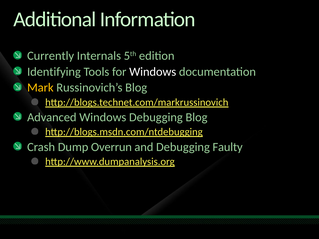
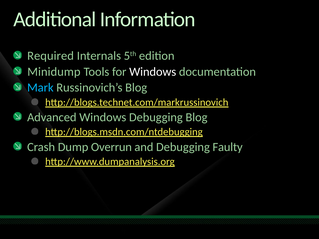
Currently: Currently -> Required (51, 56)
Identifying: Identifying -> Minidump (54, 72)
Mark colour: yellow -> light blue (40, 88)
